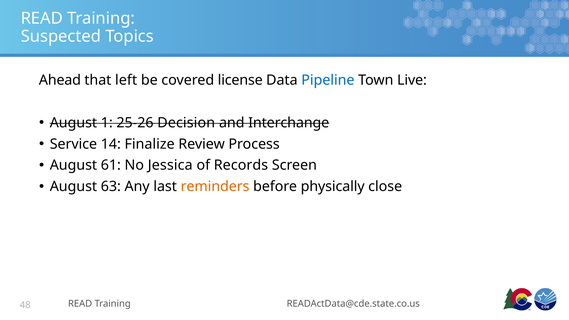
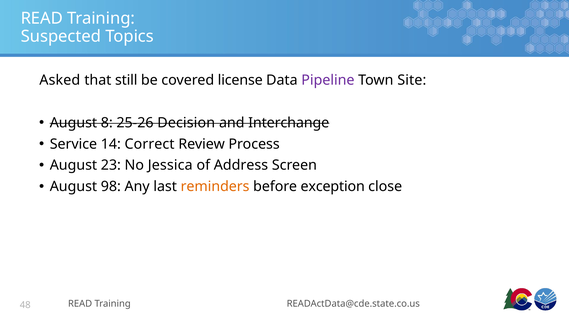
Ahead: Ahead -> Asked (60, 80)
left: left -> still (126, 80)
Pipeline colour: blue -> purple (328, 80)
Live: Live -> Site (412, 80)
1: 1 -> 8 (107, 123)
Finalize: Finalize -> Correct (150, 144)
61: 61 -> 23 (111, 165)
Records: Records -> Address (241, 165)
63: 63 -> 98 (111, 187)
physically: physically -> exception (333, 187)
